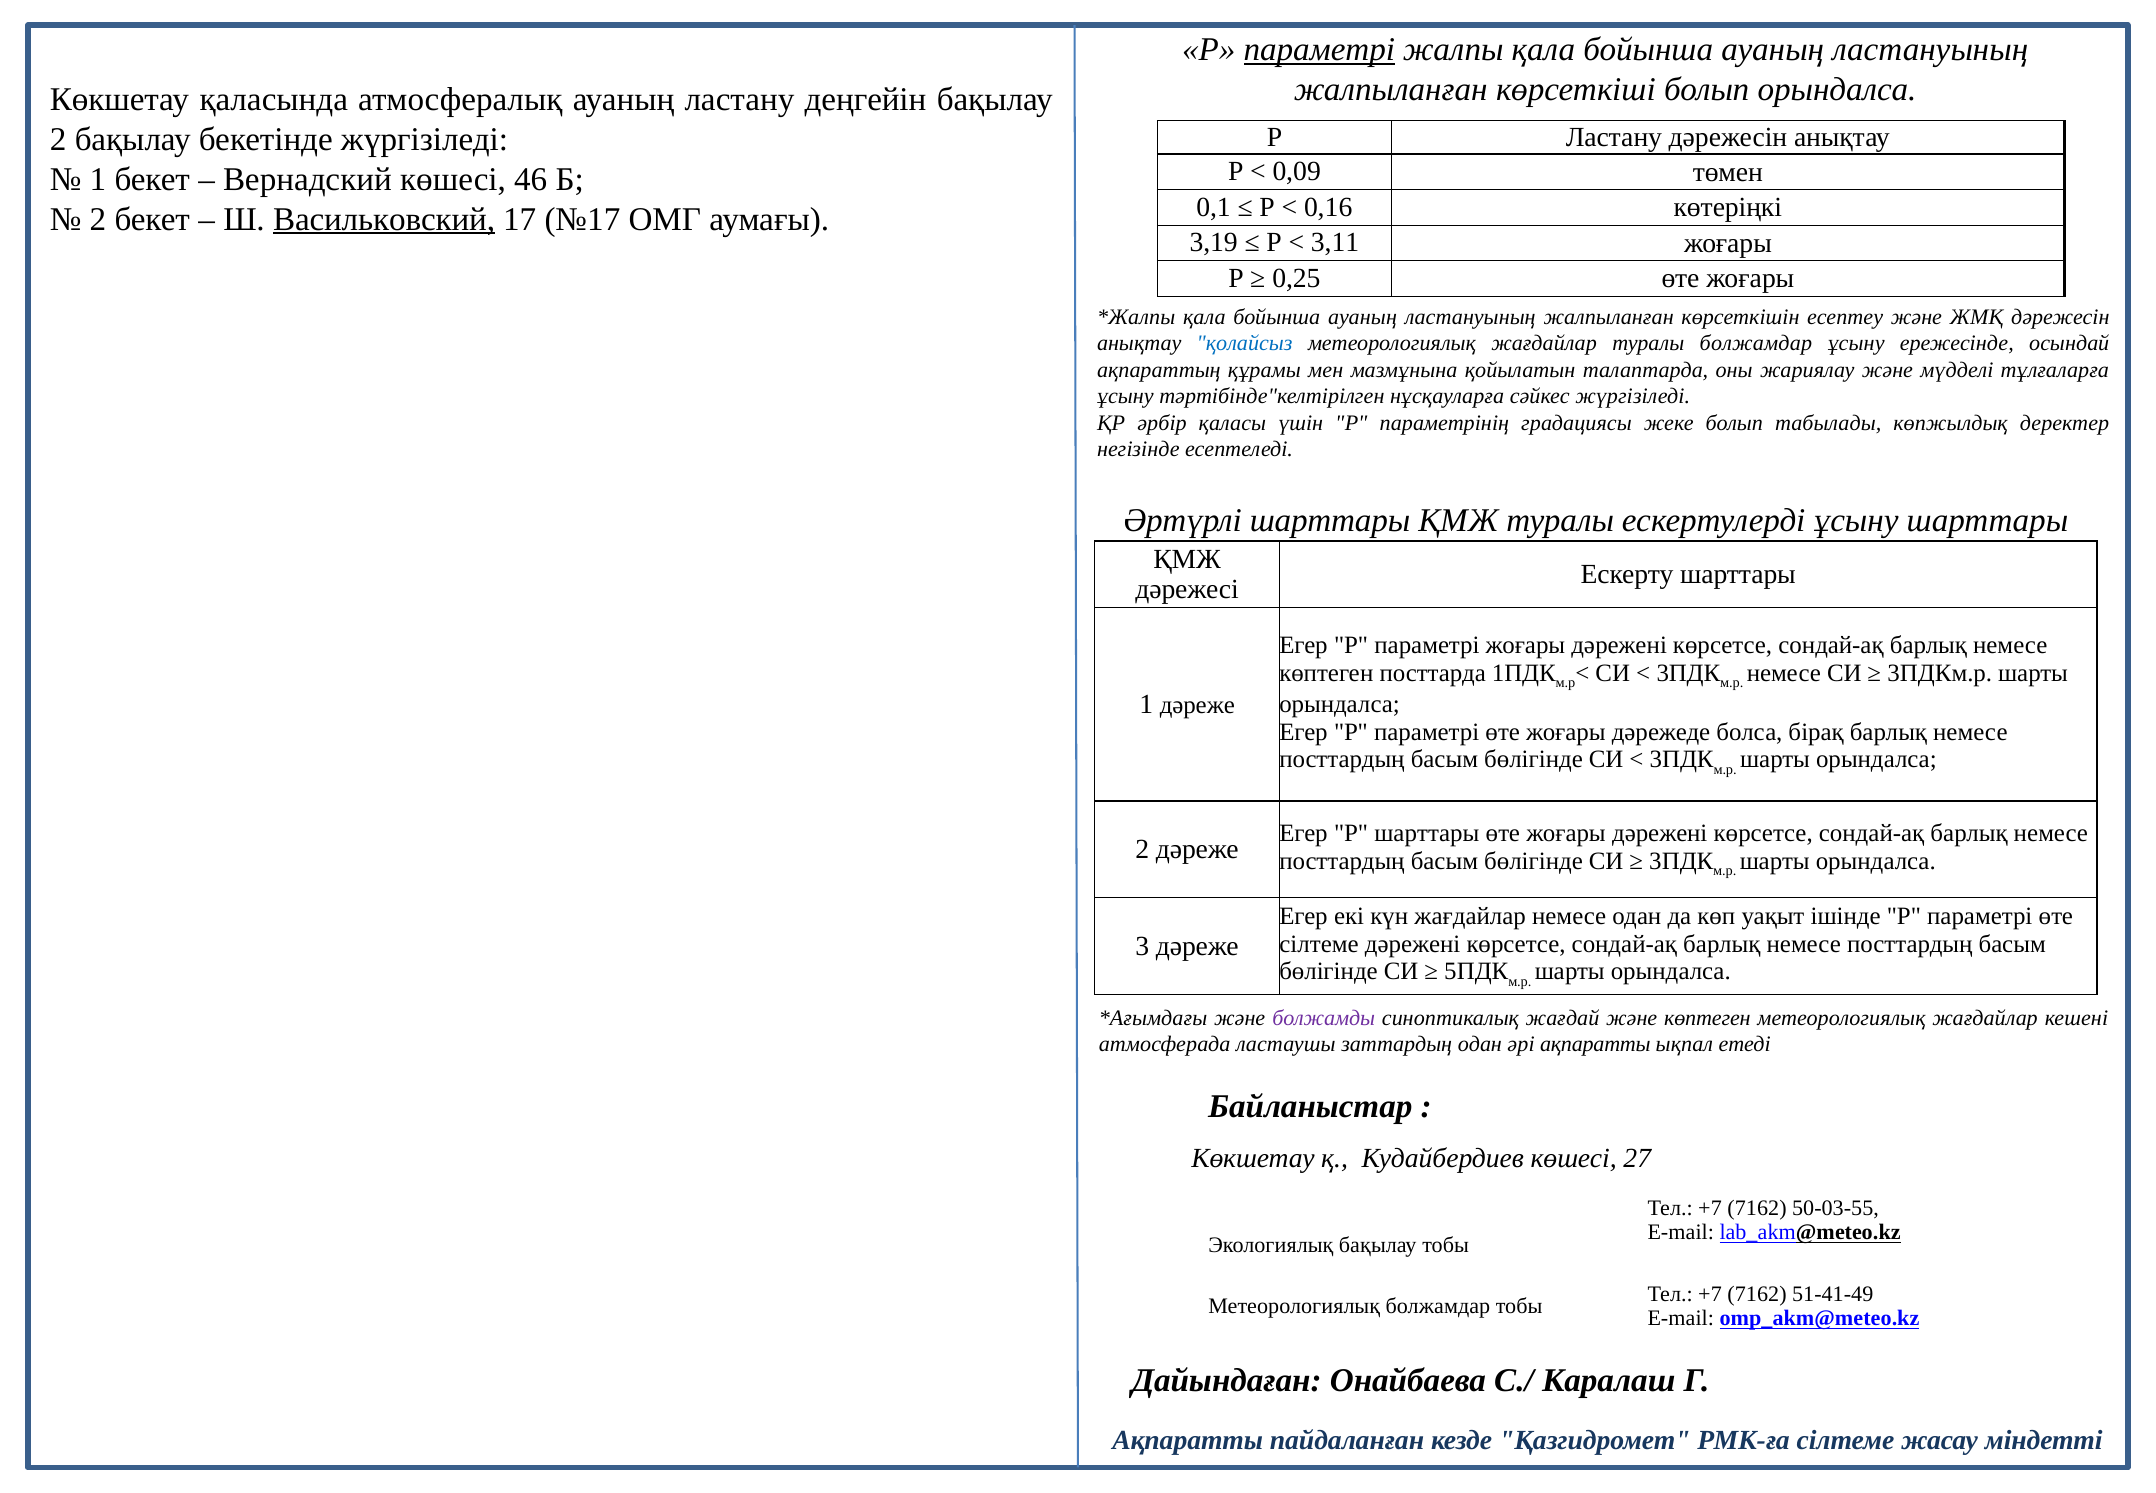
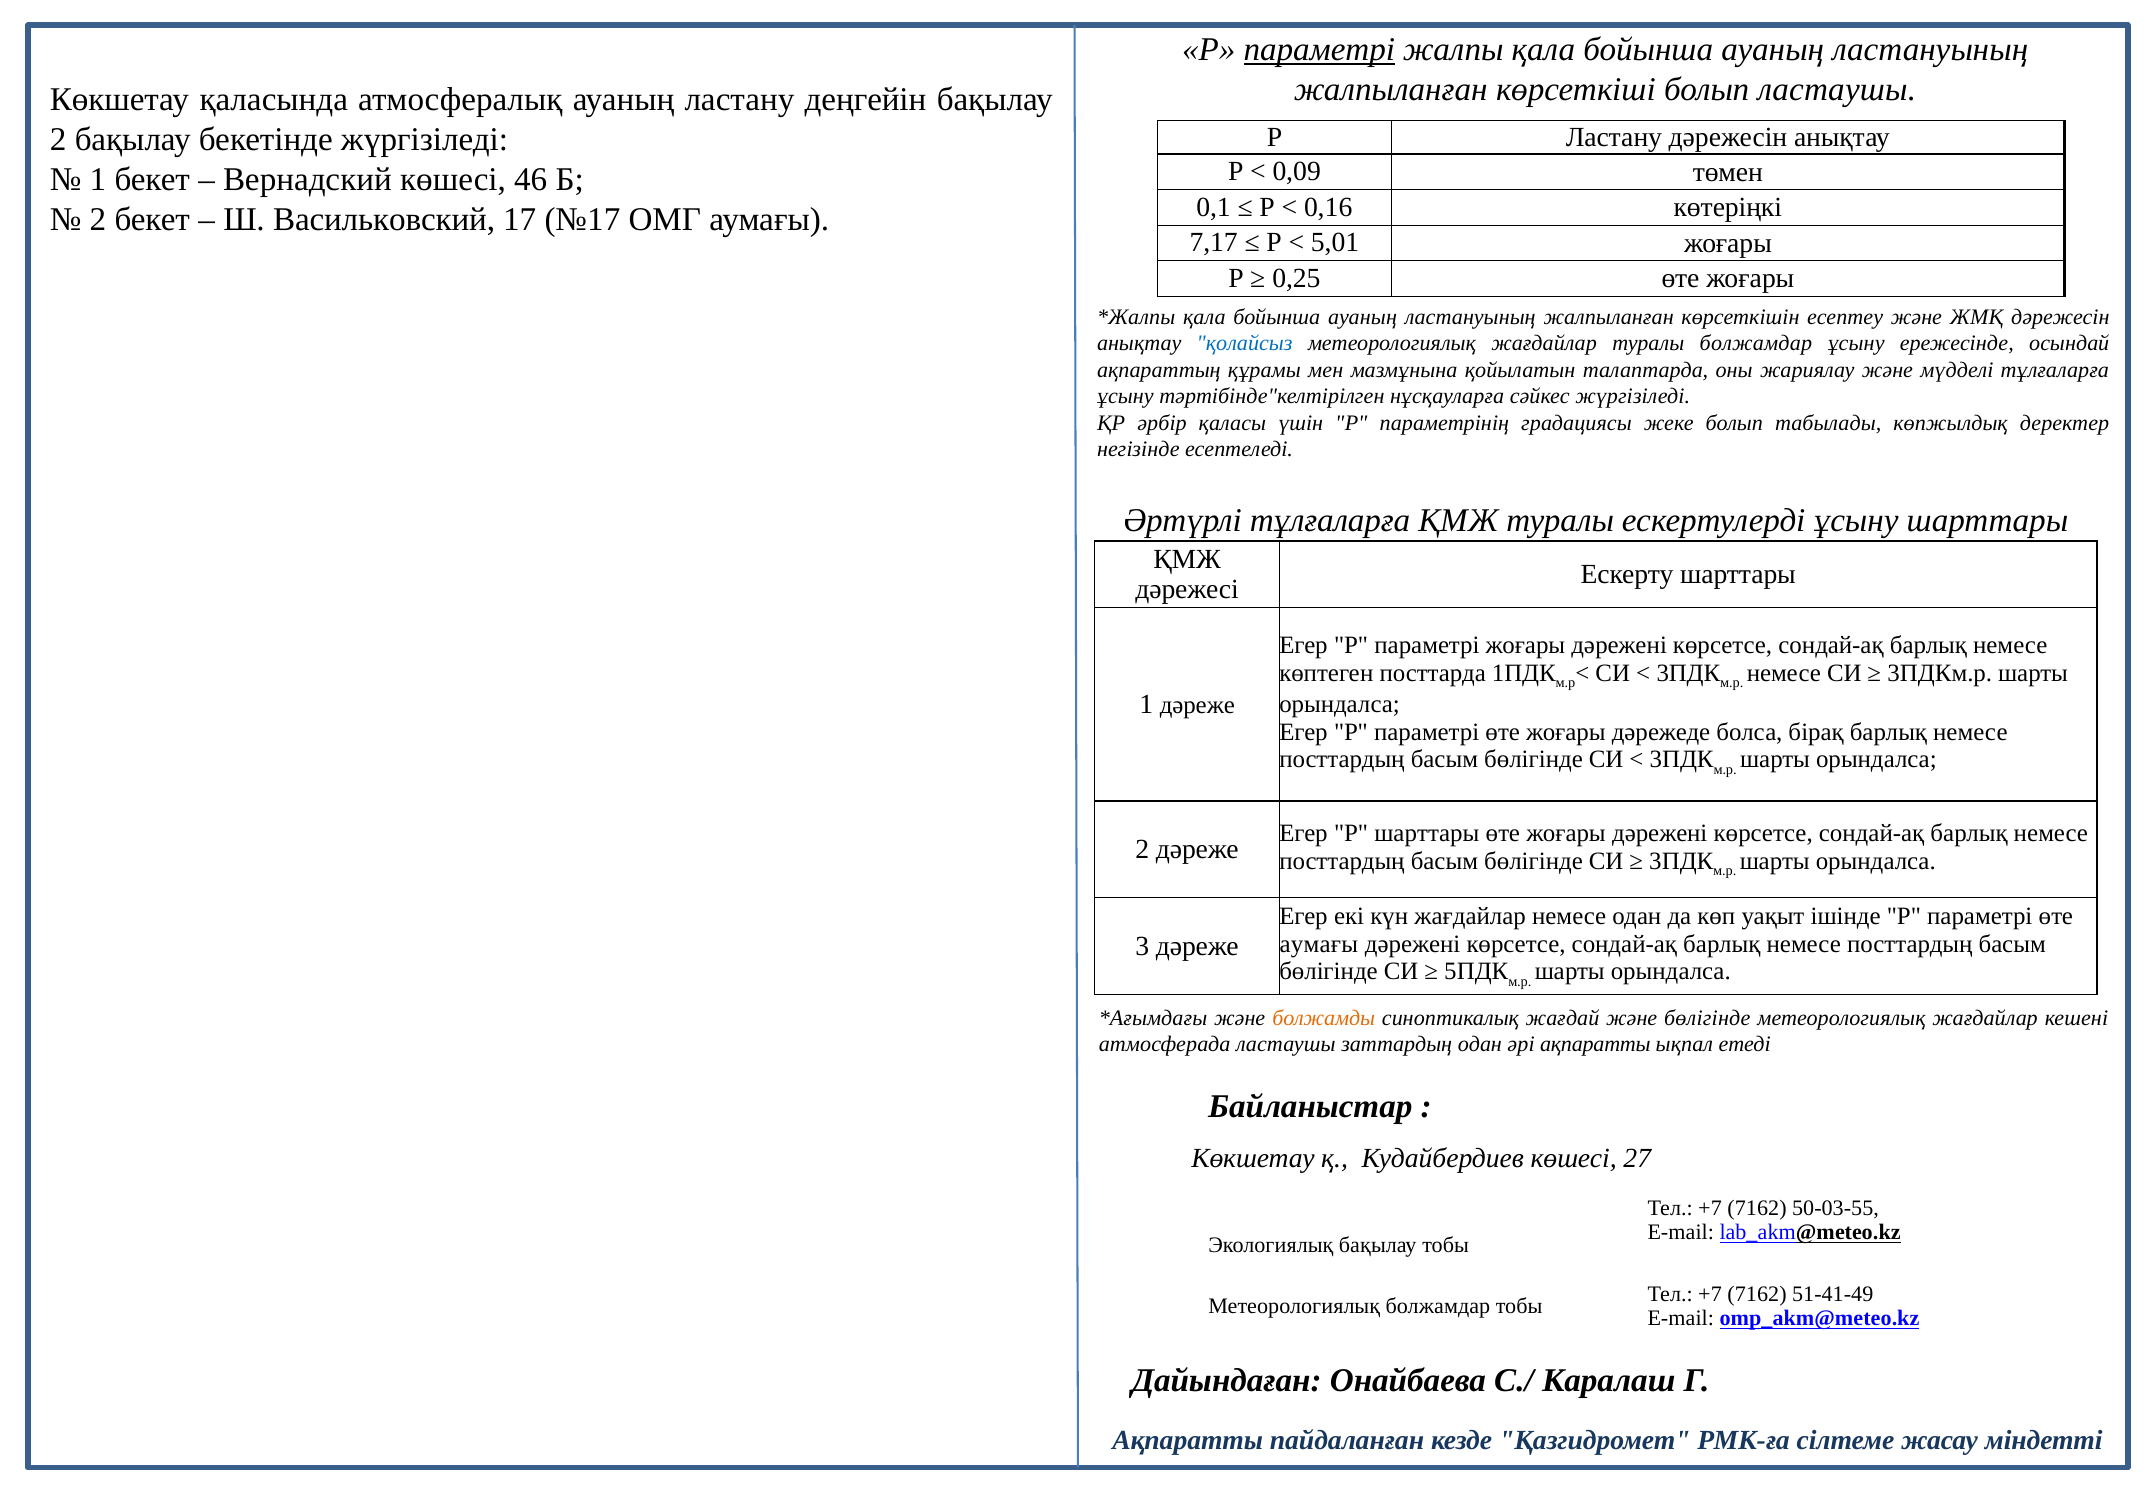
болып орындалса: орындалса -> ластаушы (1837, 89)
Васильковский underline: present -> none (384, 219)
3,19: 3,19 -> 7,17 (1214, 243)
3,11: 3,11 -> 5,01 (1335, 243)
Әртүрлі шарттары: шарттары -> тұлғаларға (1330, 521)
сілтеме: сілтеме -> аумағы (1319, 944)
болжамды colour: purple -> orange (1324, 1018)
және көптеген: көптеген -> бөлігінде (1707, 1018)
